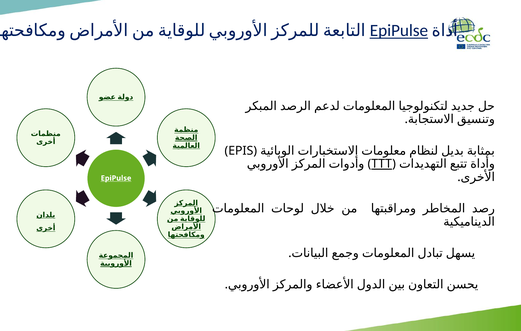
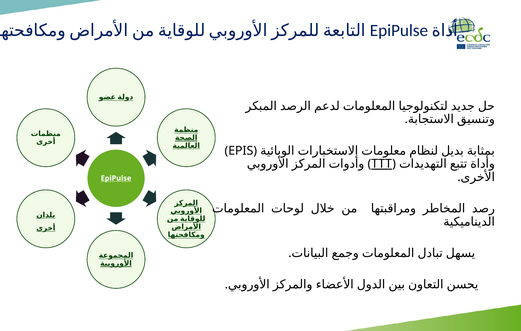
EpiPulse underline: present -> none (399, 31)
